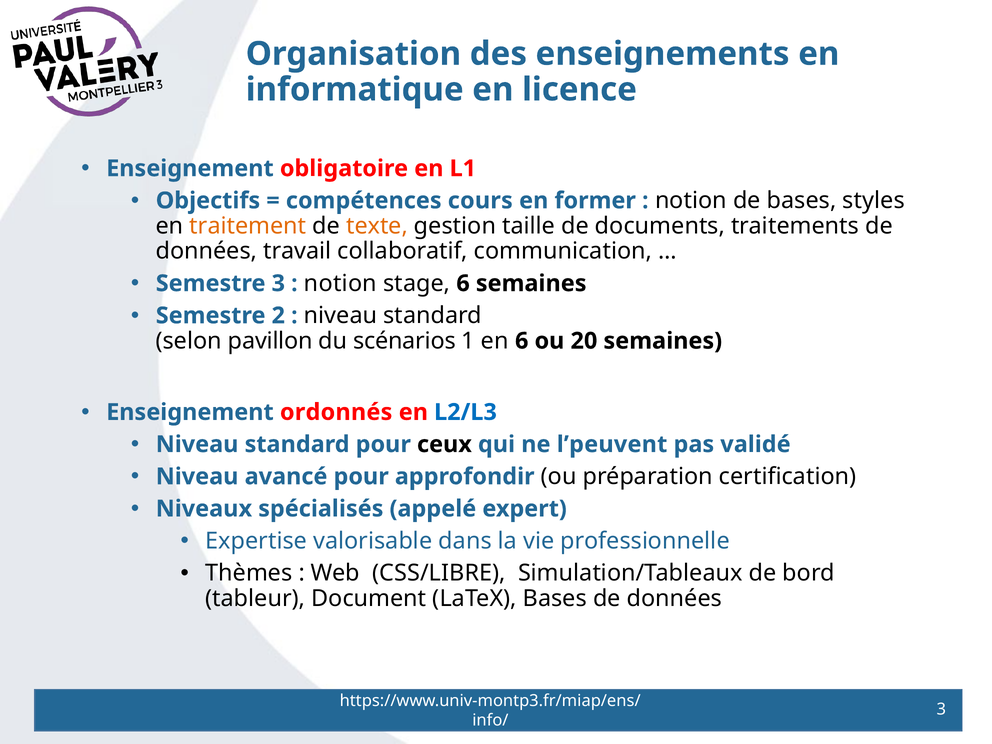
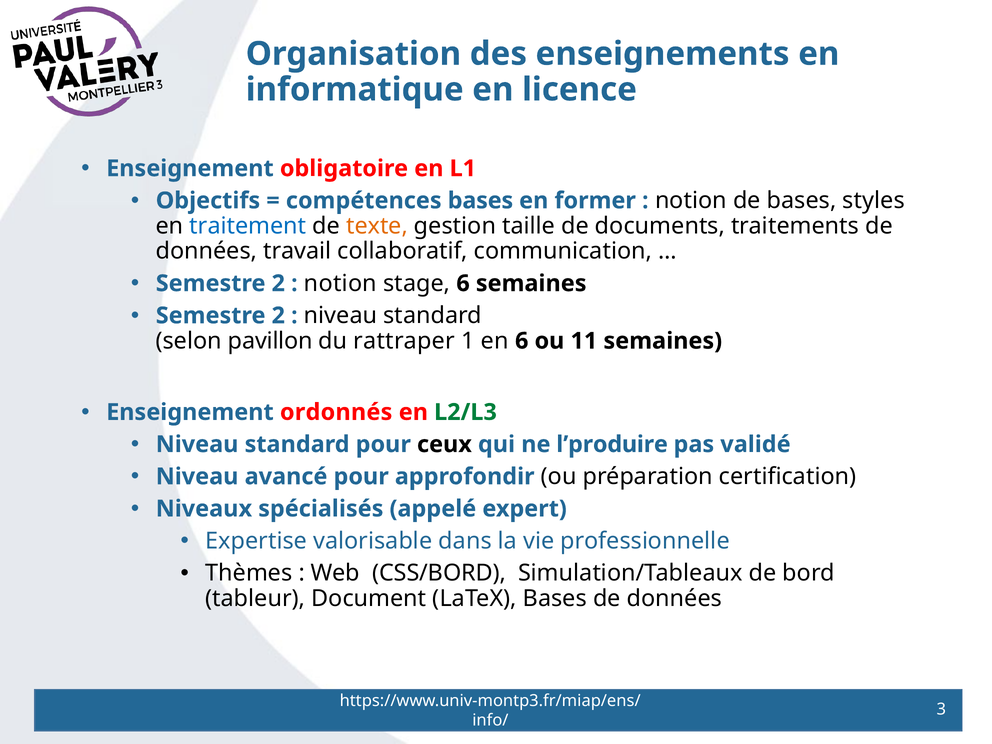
compétences cours: cours -> bases (480, 201)
traitement colour: orange -> blue (248, 226)
3: 3 -> 2 (278, 283)
scénarios: scénarios -> rattraper (404, 341)
20: 20 -> 11 (584, 341)
L2/L3 colour: blue -> green (465, 412)
l’peuvent: l’peuvent -> l’produire (612, 444)
CSS/LIBRE: CSS/LIBRE -> CSS/BORD (439, 573)
